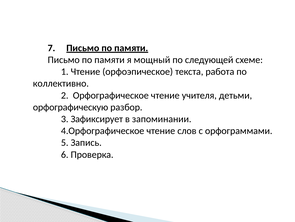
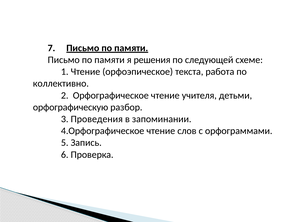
мощный: мощный -> решения (152, 60)
Зафиксирует: Зафиксирует -> Проведения (97, 119)
